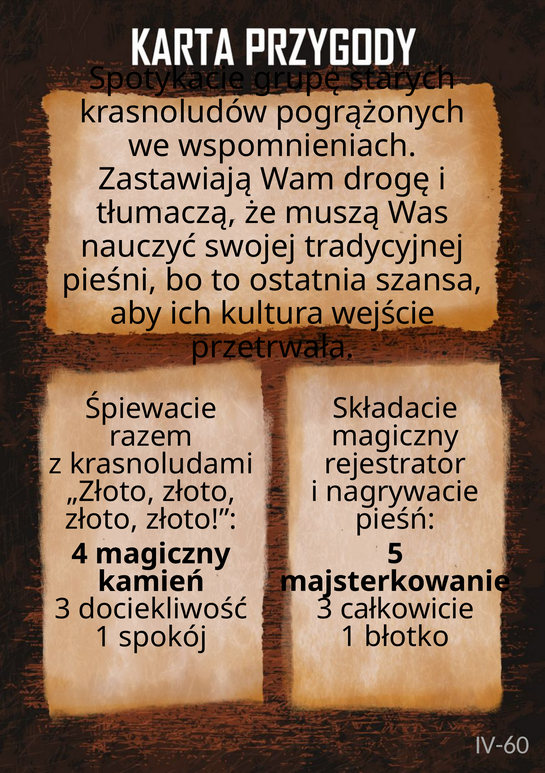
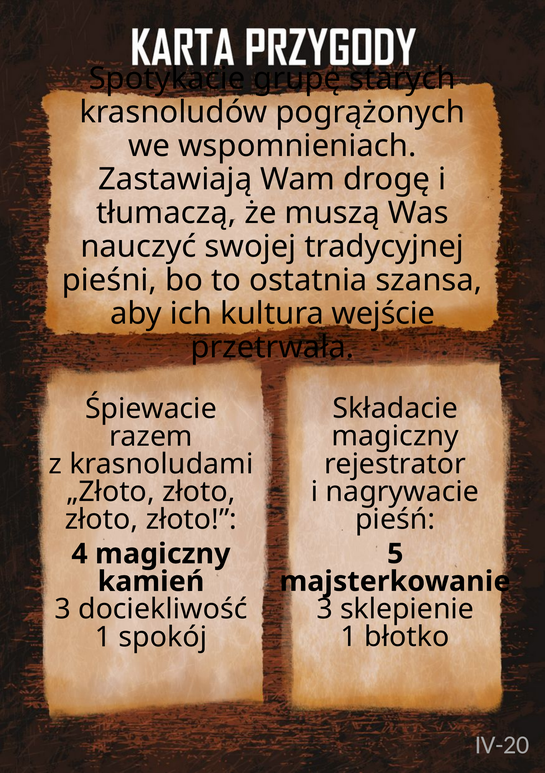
całkowicie: całkowicie -> sklepienie (407, 610)
IV-60: IV-60 -> IV-20 (502, 746)
